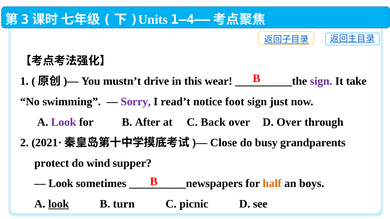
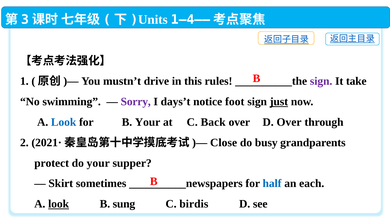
wear: wear -> rules (219, 81)
read’t: read’t -> days’t (176, 102)
just underline: none -> present (279, 102)
Look colour: purple -> blue (64, 122)
B After: After -> Your (148, 122)
do wind: wind -> your (98, 163)
Look: Look -> Skirt (61, 184)
half colour: orange -> blue (272, 184)
boys: boys -> each (312, 184)
turn: turn -> sung (124, 204)
picnic: picnic -> birdis (194, 204)
